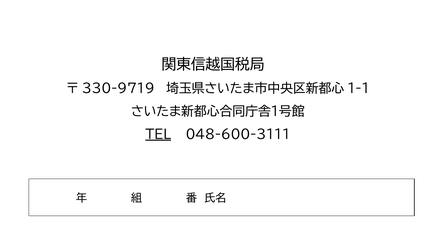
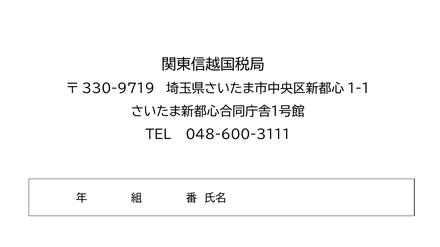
TEL underline: present -> none (158, 135)
